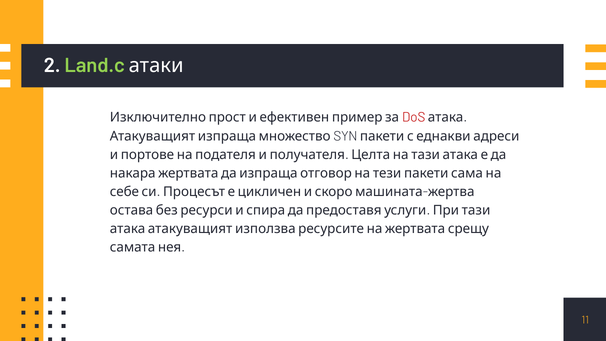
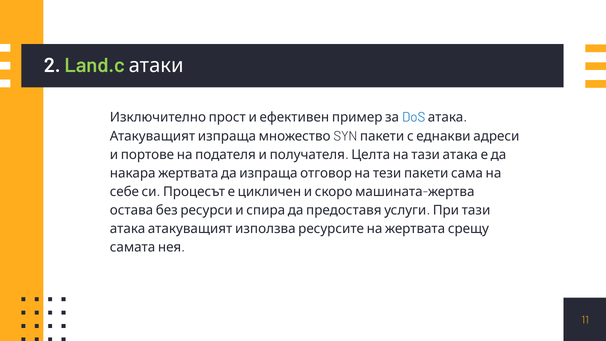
DoS colour: red -> blue (414, 117)
